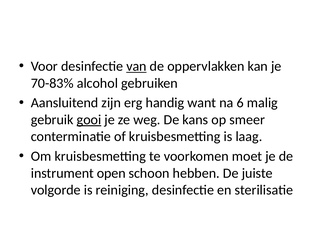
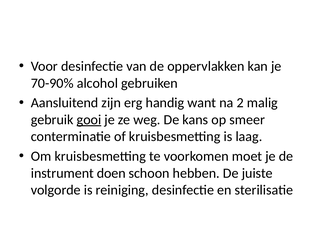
van underline: present -> none (136, 66)
70-83%: 70-83% -> 70-90% (52, 83)
6: 6 -> 2 (240, 103)
open: open -> doen (111, 173)
